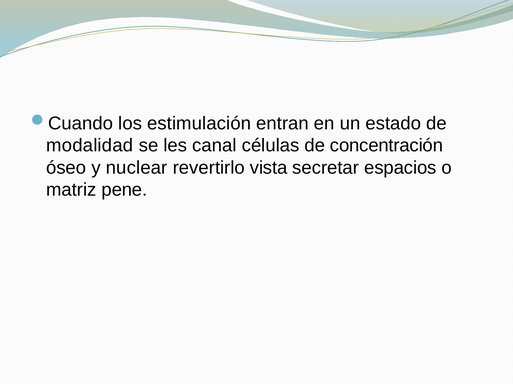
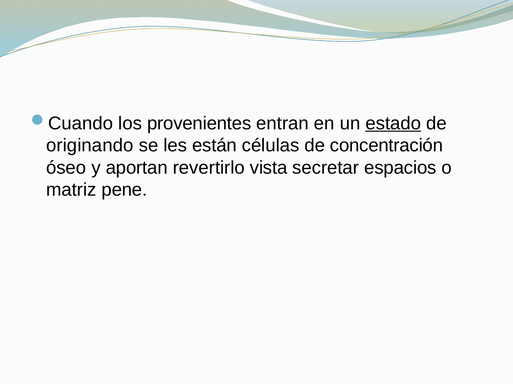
estimulación: estimulación -> provenientes (199, 124)
estado underline: none -> present (393, 124)
modalidad: modalidad -> originando (90, 146)
canal: canal -> están (214, 146)
nuclear: nuclear -> aportan (137, 168)
